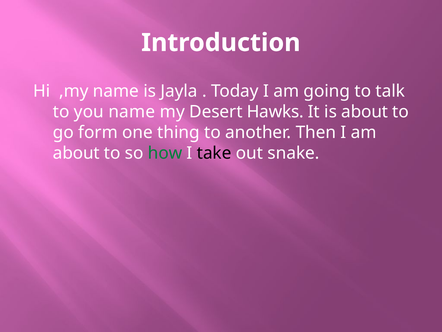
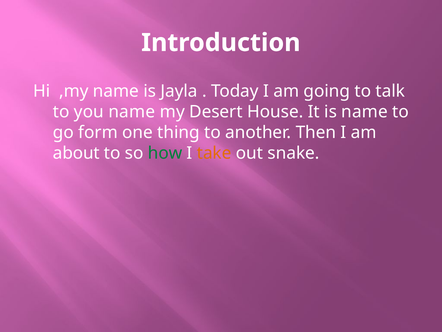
Hawks: Hawks -> House (275, 112)
is about: about -> name (365, 112)
take colour: black -> orange (214, 153)
